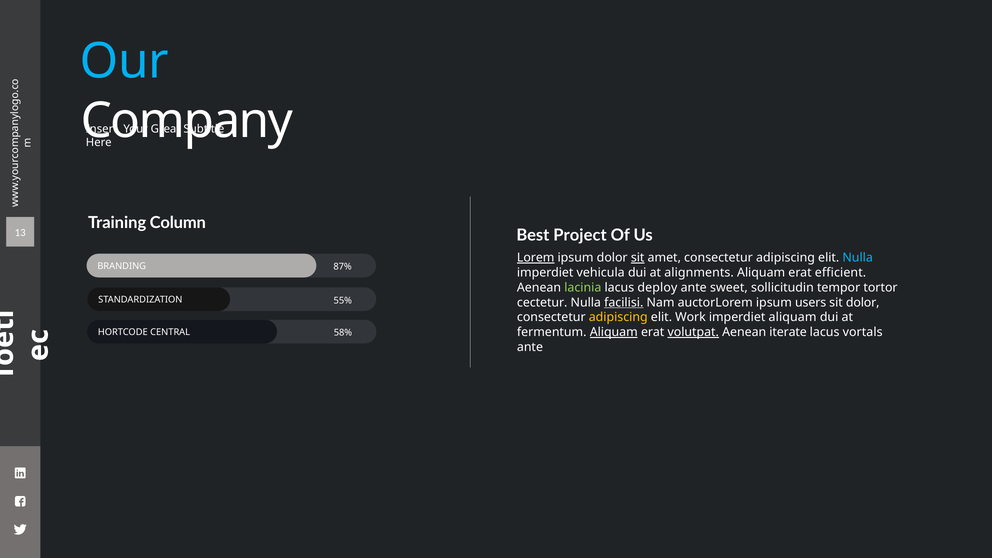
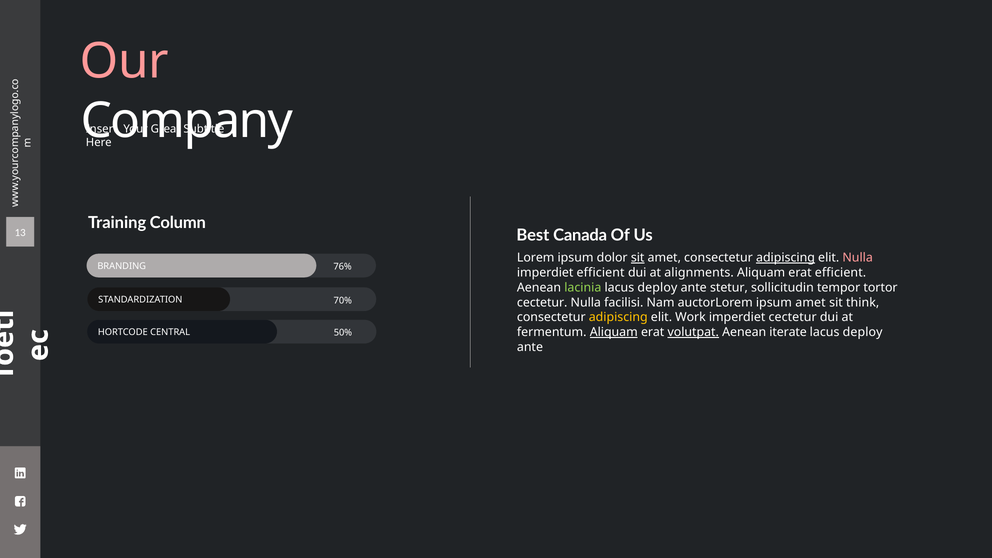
Our colour: light blue -> pink (124, 61)
Project: Project -> Canada (580, 235)
Lorem underline: present -> none (536, 258)
adipiscing underline: none -> present (785, 258)
Nulla colour: light blue -> pink (858, 258)
87%: 87% -> 76% (343, 267)
imperdiet vehicula: vehicula -> efficient (601, 273)
sweet: sweet -> stetur (729, 288)
55%: 55% -> 70% (343, 300)
facilisi underline: present -> none (624, 302)
ipsum users: users -> amet (811, 302)
sit dolor: dolor -> think (863, 302)
imperdiet aliquam: aliquam -> cectetur (793, 317)
vortals: vortals -> deploy (863, 332)
58%: 58% -> 50% (343, 333)
